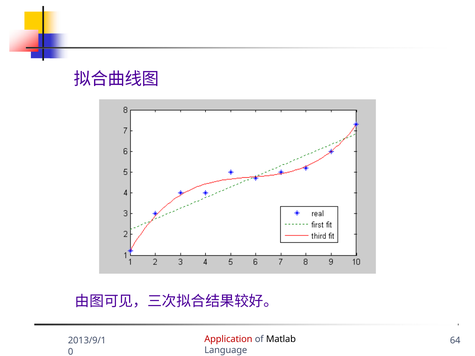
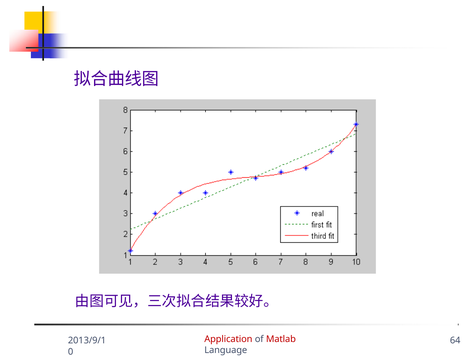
Matlab colour: black -> red (281, 339)
